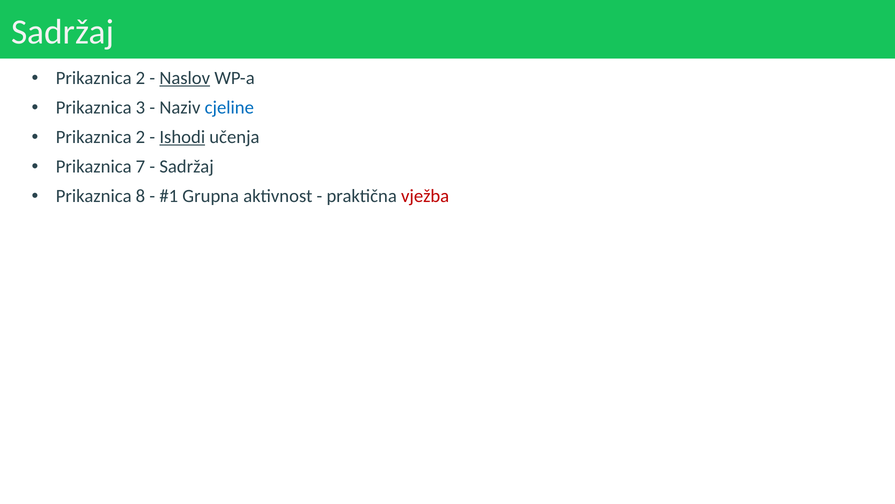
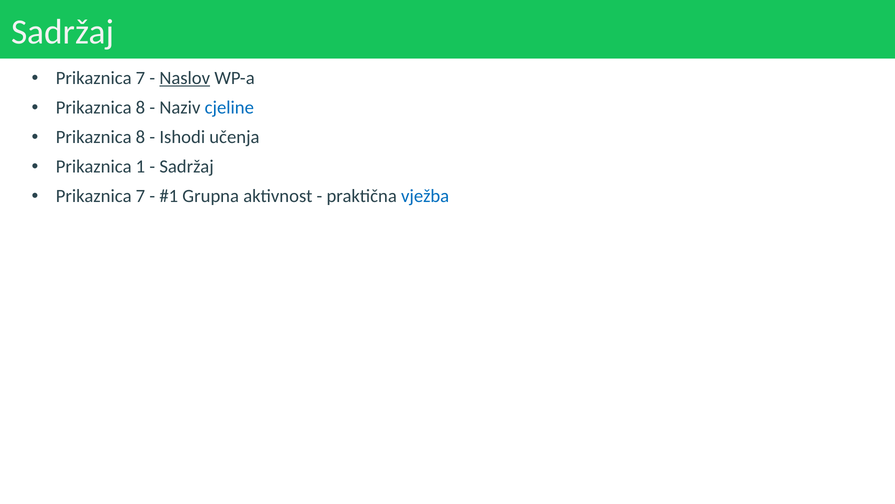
2: 2 -> 7 (140, 78)
3: 3 -> 8 (140, 108)
2: 2 -> 8 (140, 137)
Ishodi underline: present -> none (182, 137)
7: 7 -> 1 (140, 166)
8: 8 -> 7 (140, 196)
vježba colour: red -> blue (425, 196)
